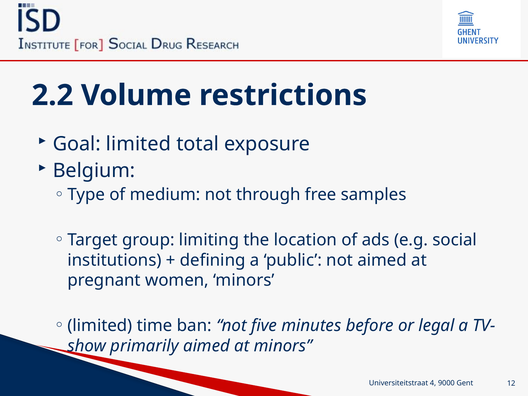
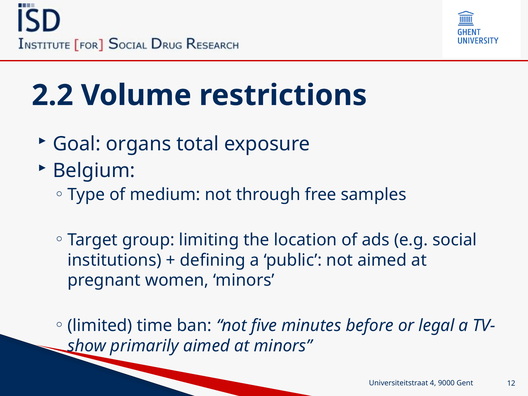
Goal limited: limited -> organs (139, 144)
